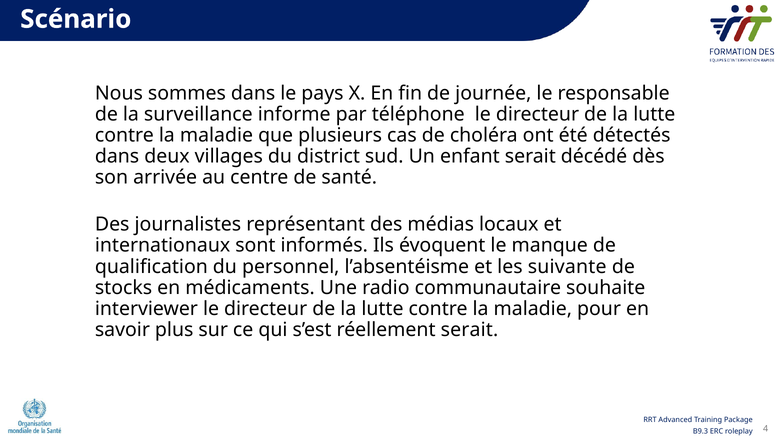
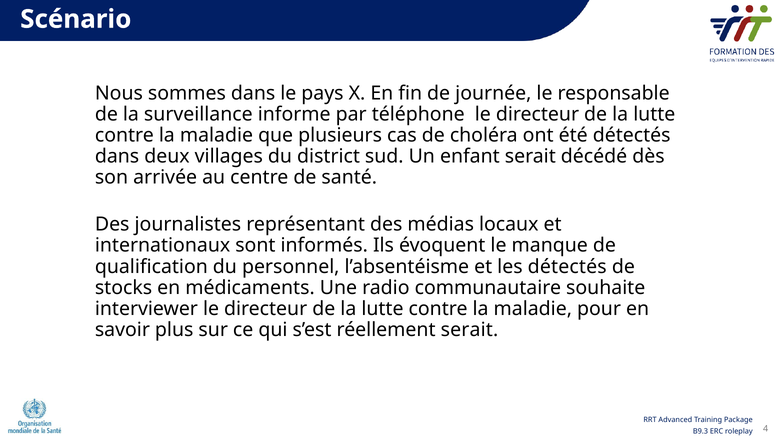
les suivante: suivante -> détectés (567, 266)
